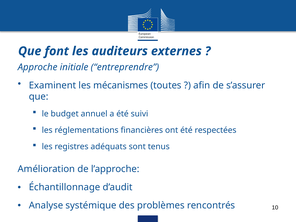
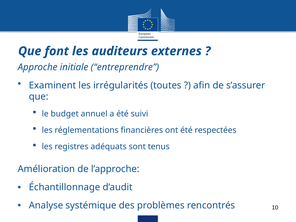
mécanismes: mécanismes -> irrégularités (121, 85)
